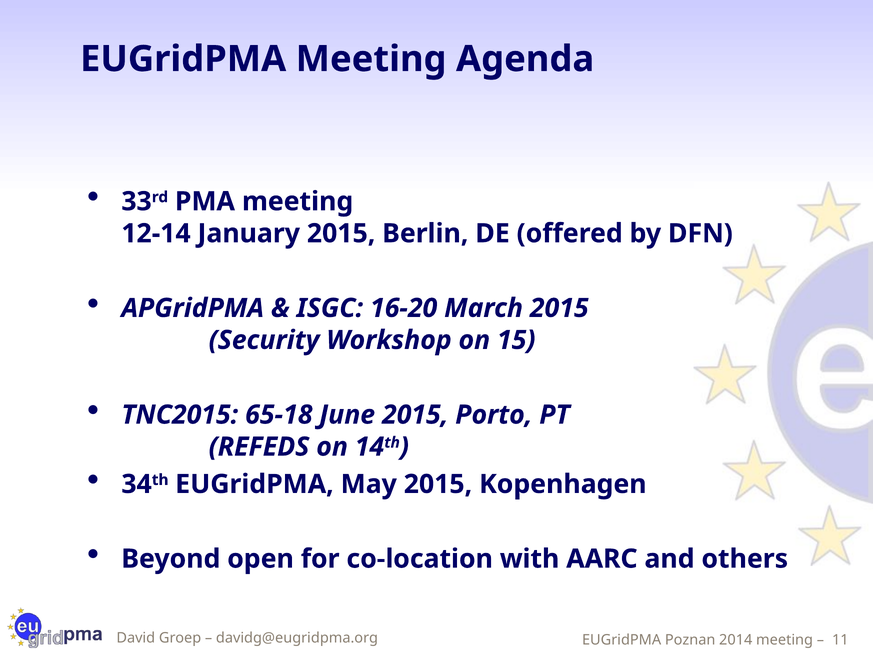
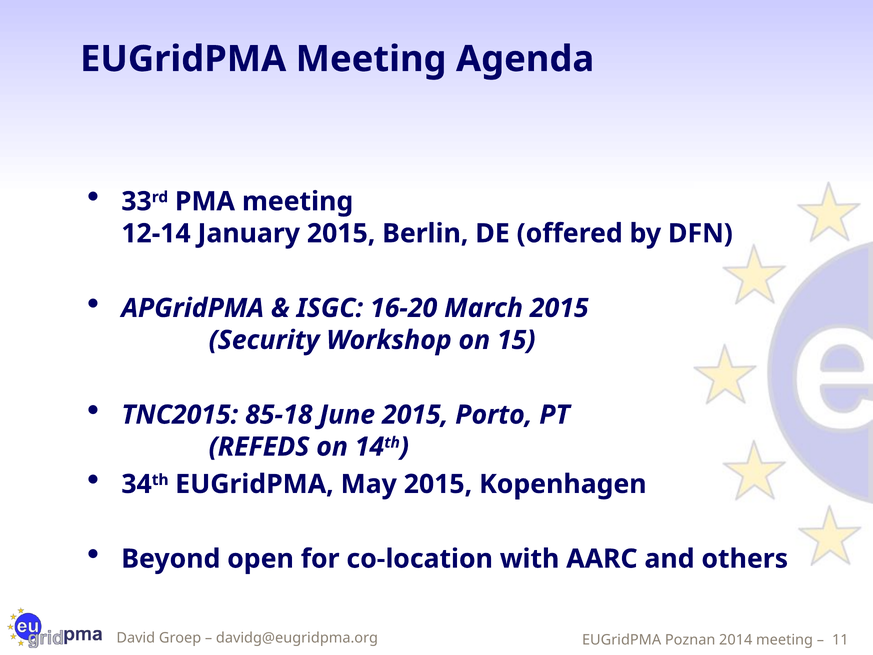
65-18: 65-18 -> 85-18 (279, 415)
